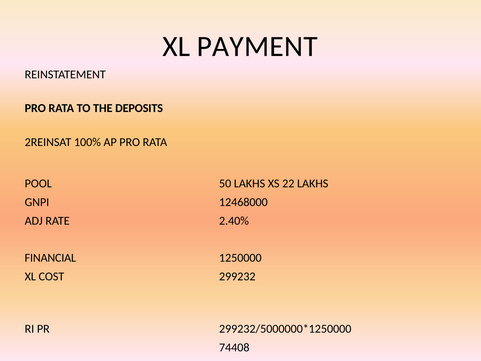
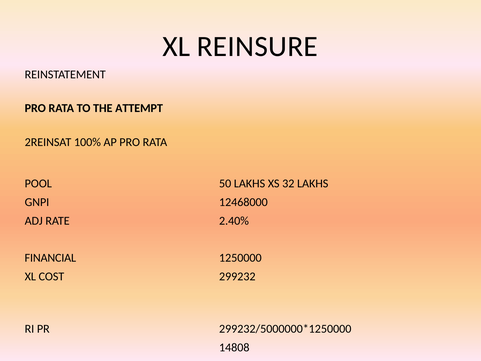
PAYMENT: PAYMENT -> REINSURE (257, 47)
DEPOSITS: DEPOSITS -> ATTEMPT (139, 108)
22: 22 -> 32 (288, 183)
74408: 74408 -> 14808 (234, 347)
